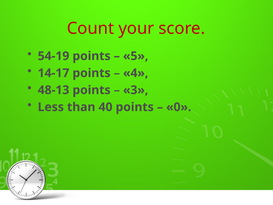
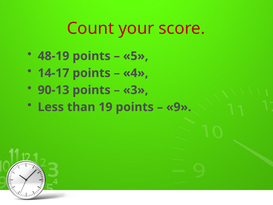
54-19: 54-19 -> 48-19 (54, 56)
48-13: 48-13 -> 90-13 (54, 90)
40: 40 -> 19 (106, 107)
0: 0 -> 9 (179, 107)
